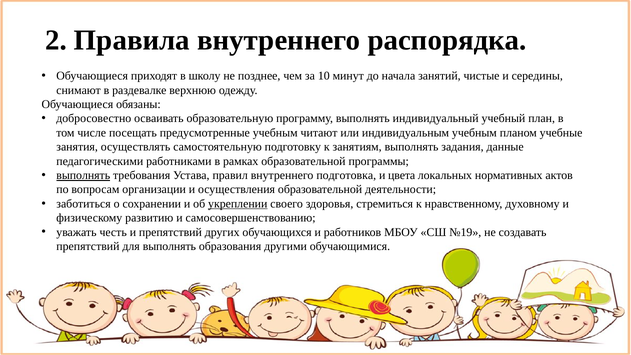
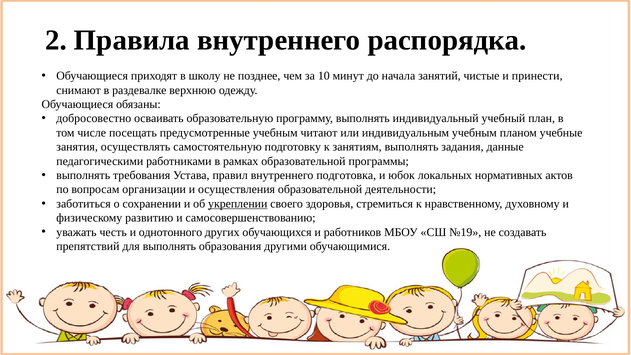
середины: середины -> принести (537, 76)
выполнять underline: present -> none (83, 175)
цвета: цвета -> юбок (402, 175)
и препятствий: препятствий -> однотонного (170, 232)
